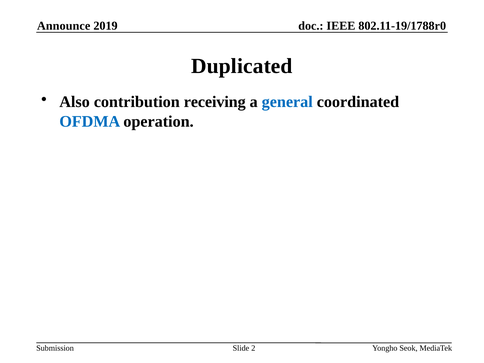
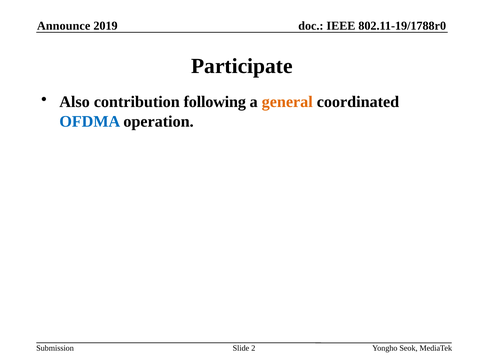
Duplicated: Duplicated -> Participate (242, 66)
receiving: receiving -> following (215, 102)
general colour: blue -> orange (287, 102)
